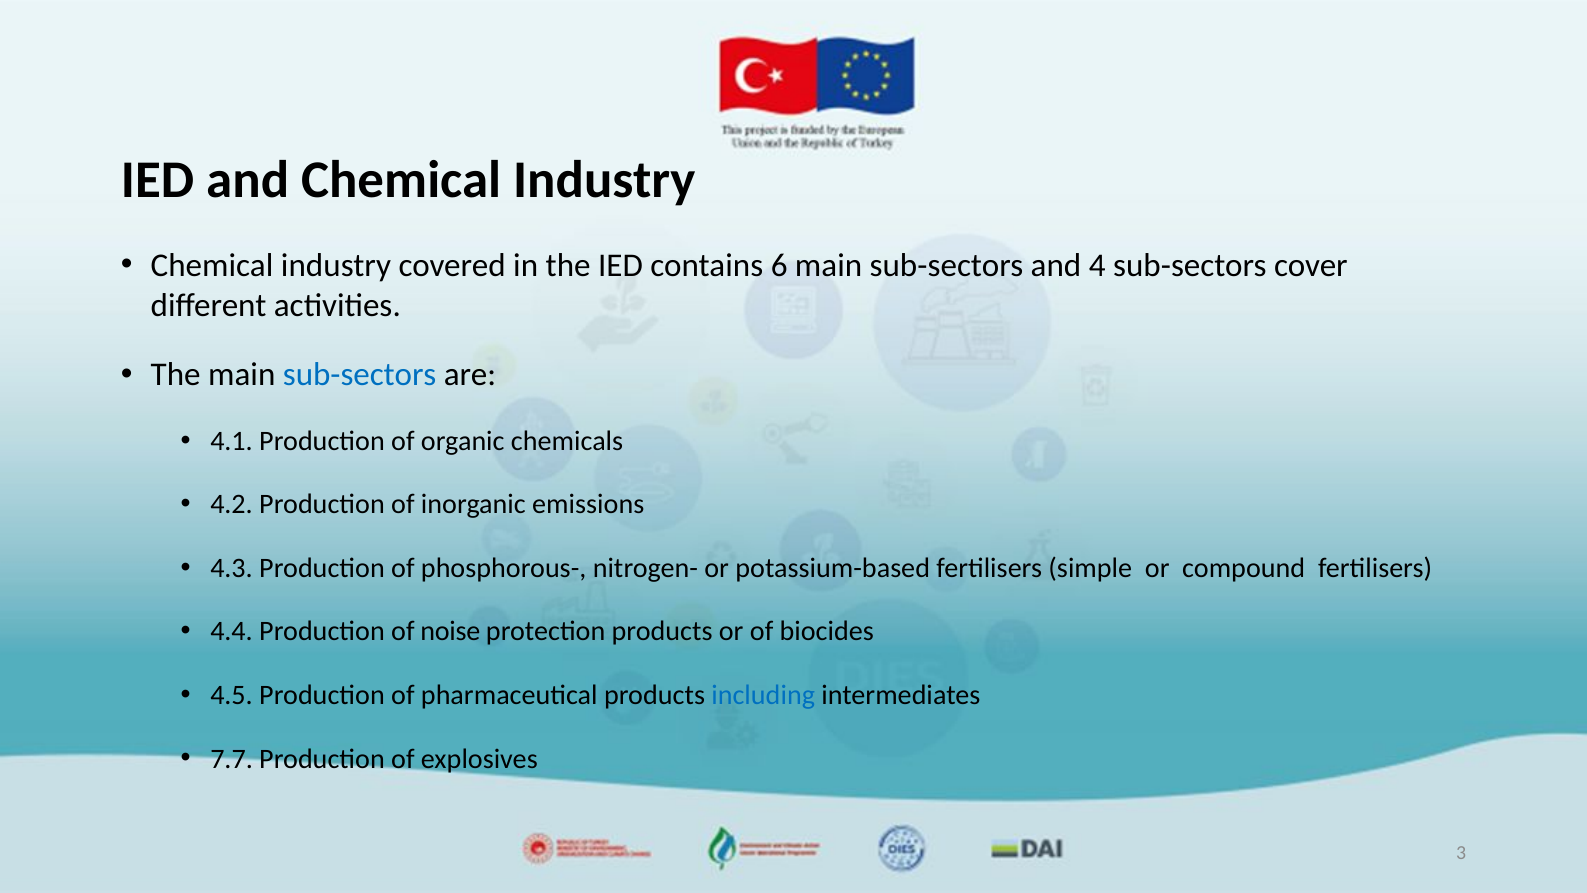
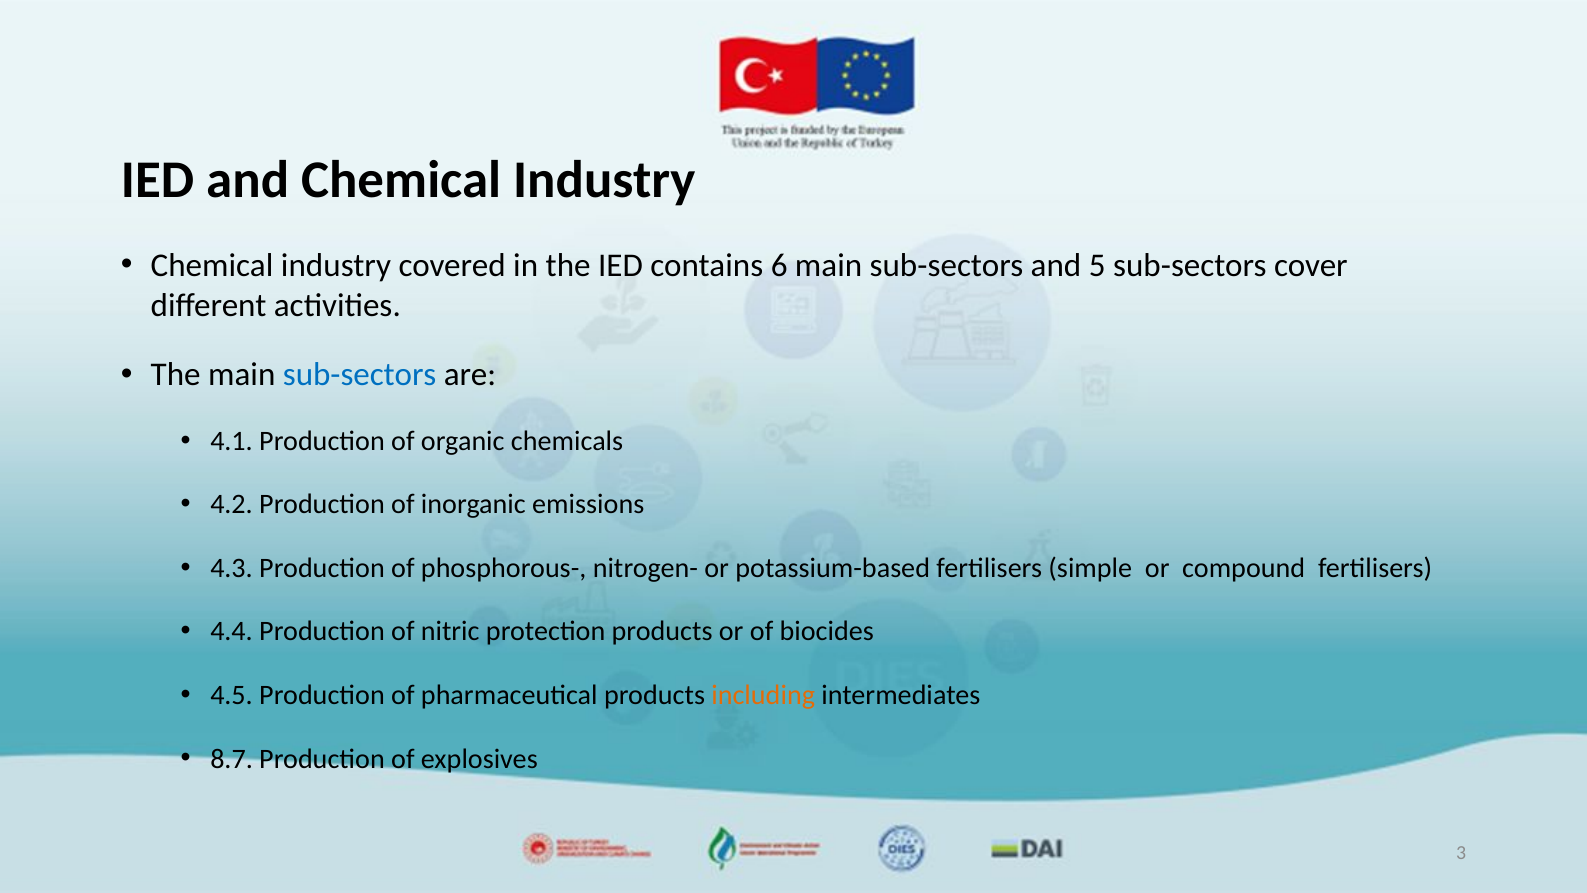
4: 4 -> 5 (1097, 266)
noise: noise -> nitric (450, 631)
including colour: blue -> orange (763, 695)
7.7: 7.7 -> 8.7 (232, 758)
